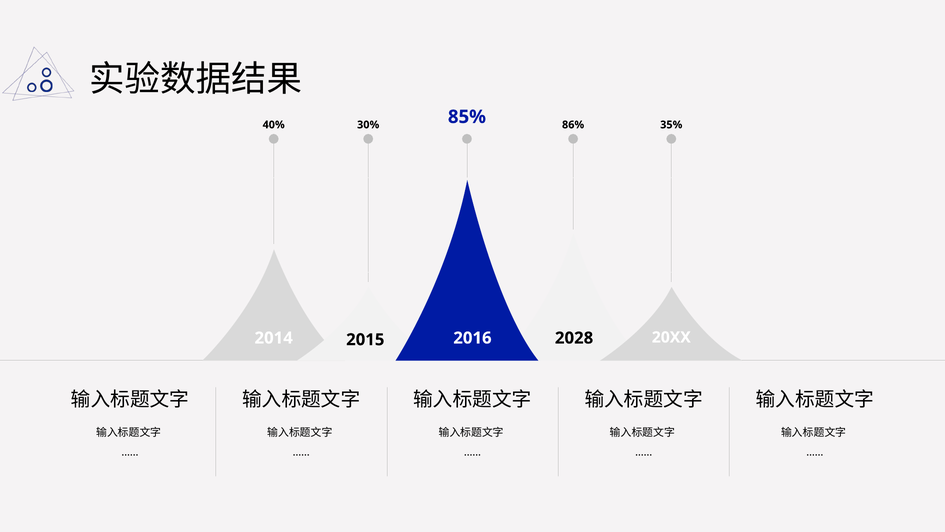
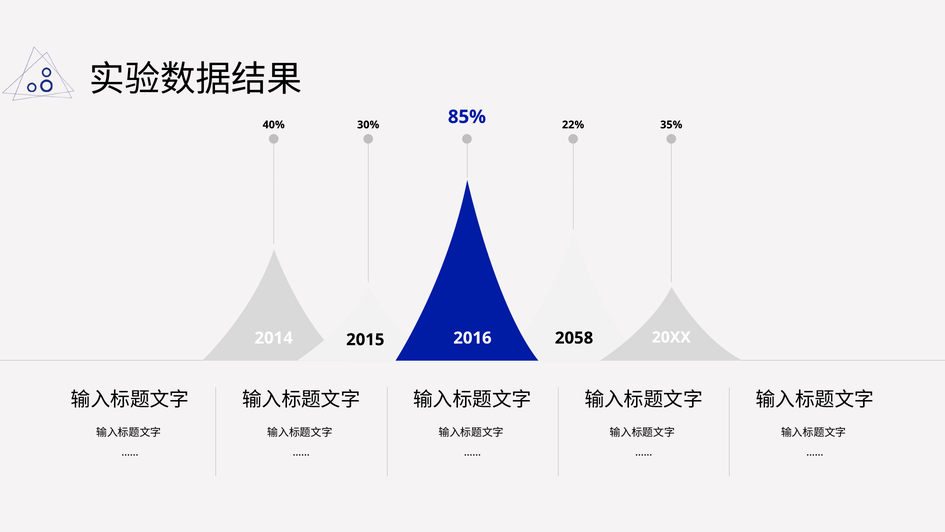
86%: 86% -> 22% (573, 125)
2028: 2028 -> 2058 (574, 338)
